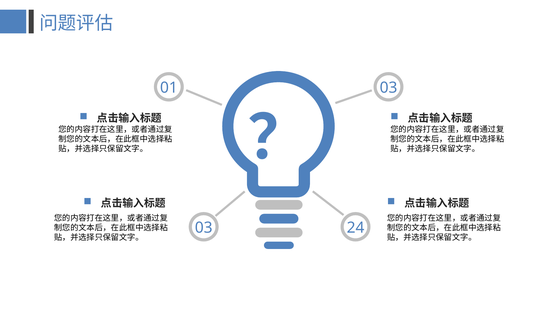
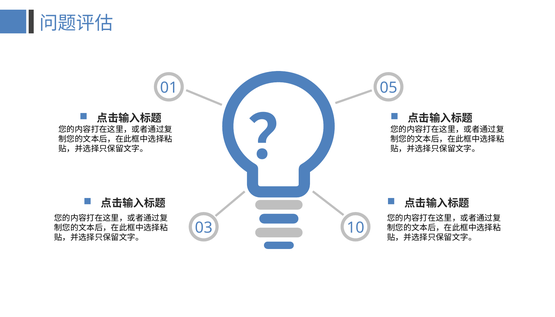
01 03: 03 -> 05 (389, 88)
24: 24 -> 10 (356, 228)
